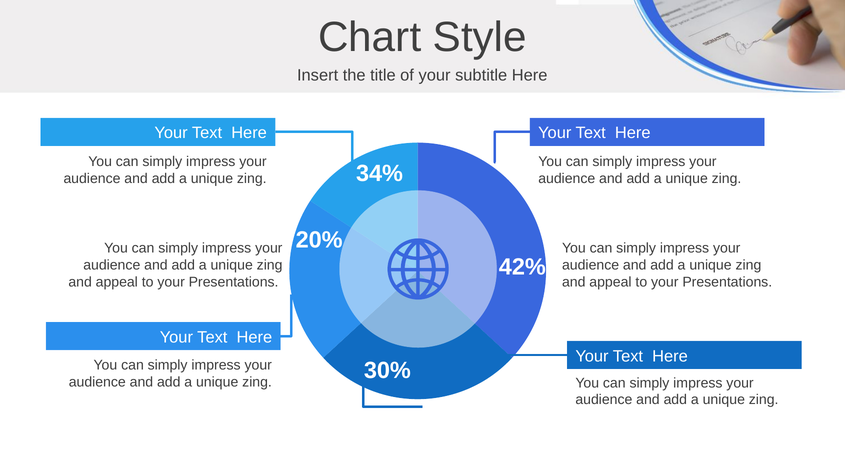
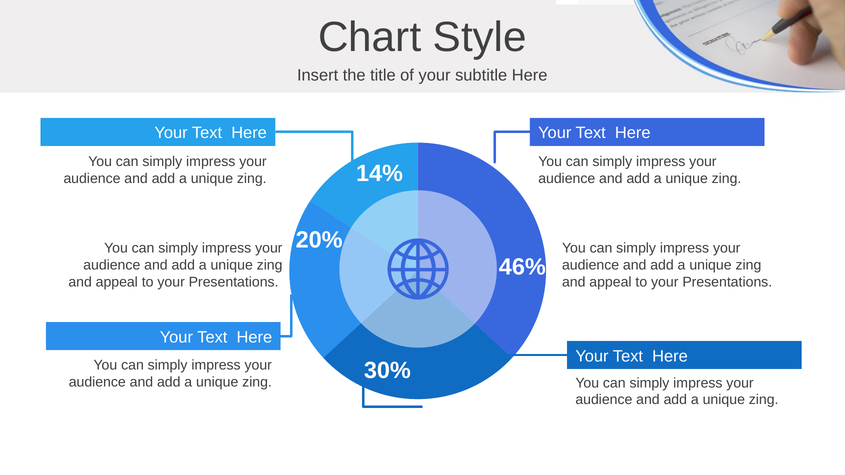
34%: 34% -> 14% (379, 174)
42%: 42% -> 46% (522, 267)
